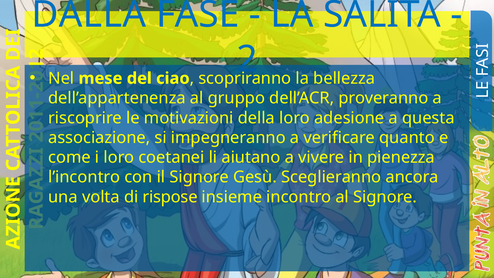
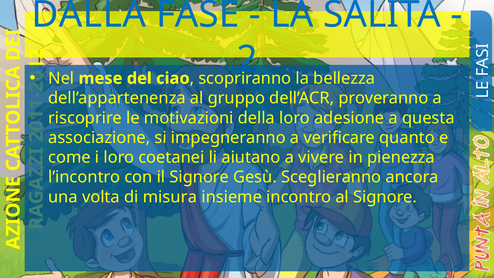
rispose: rispose -> misura (170, 197)
